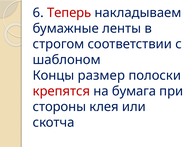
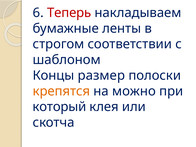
крепятся colour: red -> orange (61, 91)
бумага: бумага -> можно (134, 91)
стороны: стороны -> который (59, 107)
